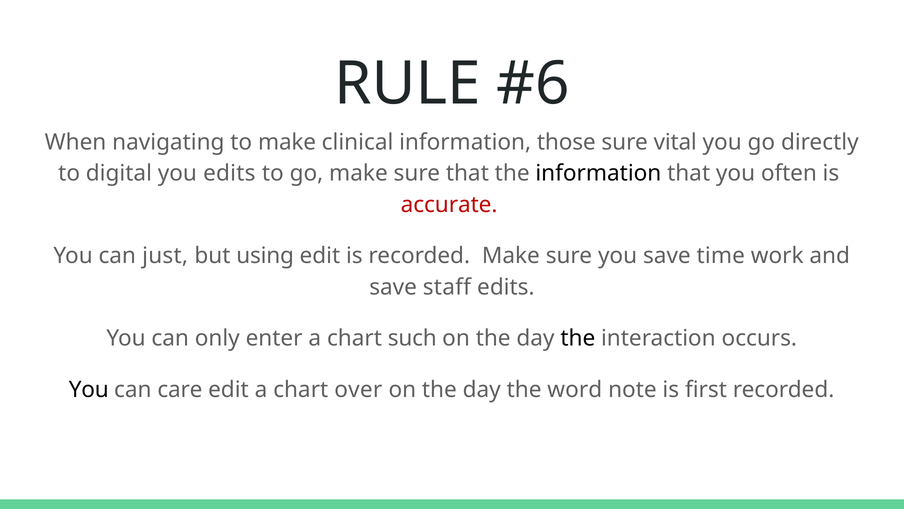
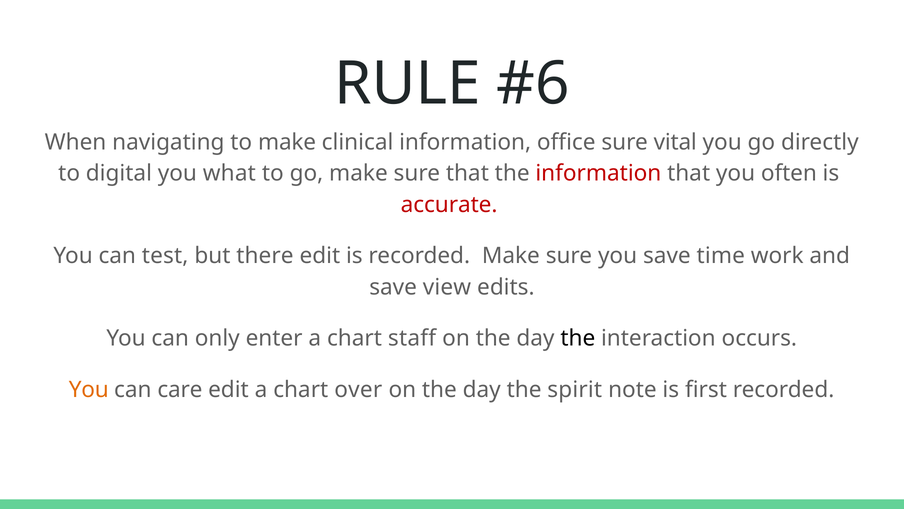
those: those -> office (566, 142)
you edits: edits -> what (229, 173)
information colour: black -> red (598, 173)
just: just -> test (165, 256)
using: using -> there (265, 256)
staff: staff -> view (447, 287)
such: such -> staff (412, 338)
You colour: black -> orange (89, 389)
word: word -> spirit (575, 389)
